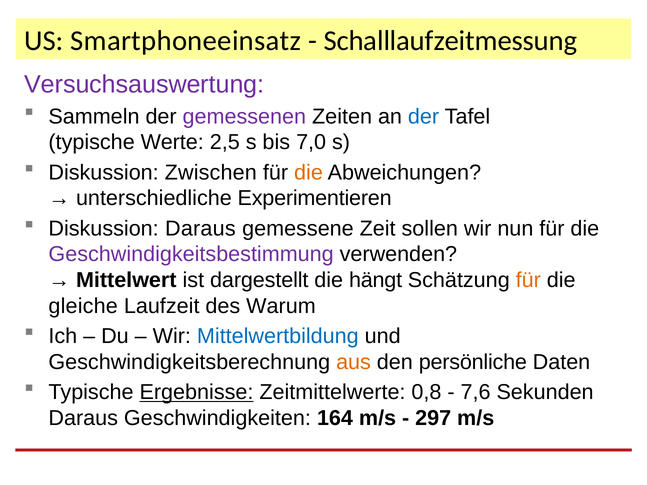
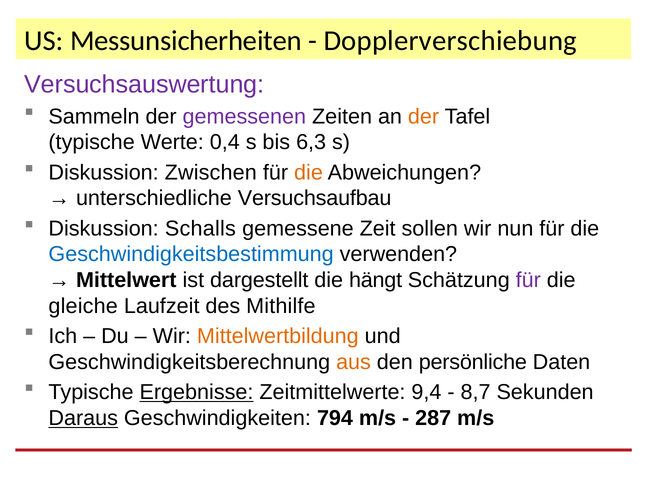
Smartphoneeinsatz: Smartphoneeinsatz -> Messunsicherheiten (186, 41)
Schalllaufzeitmessung: Schalllaufzeitmessung -> Dopplerverschiebung (450, 41)
der colour: blue -> orange (424, 116)
2,5: 2,5 -> 0,4 (225, 142)
7,0: 7,0 -> 6,3 (311, 142)
Experimentieren: Experimentieren -> Versuchsaufbau (315, 198)
Diskussion Daraus: Daraus -> Schalls (200, 229)
Geschwindigkeitsbestimmung colour: purple -> blue (191, 254)
für colour: orange -> purple (528, 280)
Warum: Warum -> Mithilfe (281, 306)
Mittelwertbildung colour: blue -> orange (278, 336)
0,8: 0,8 -> 9,4 (426, 392)
7,6: 7,6 -> 8,7 (476, 392)
Daraus underline: none -> present (83, 418)
164: 164 -> 794 (335, 418)
297: 297 -> 287 (433, 418)
